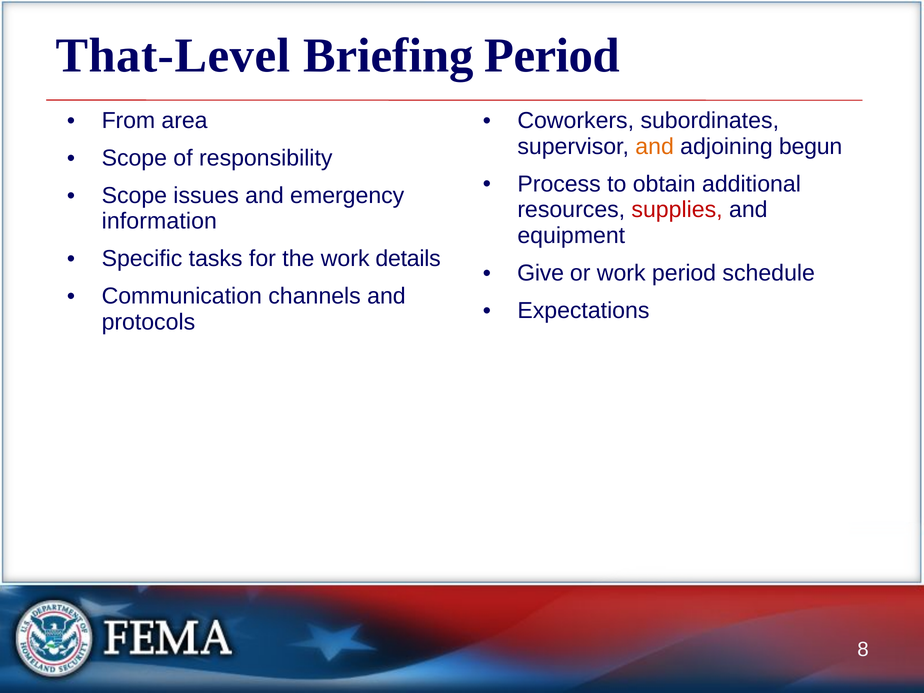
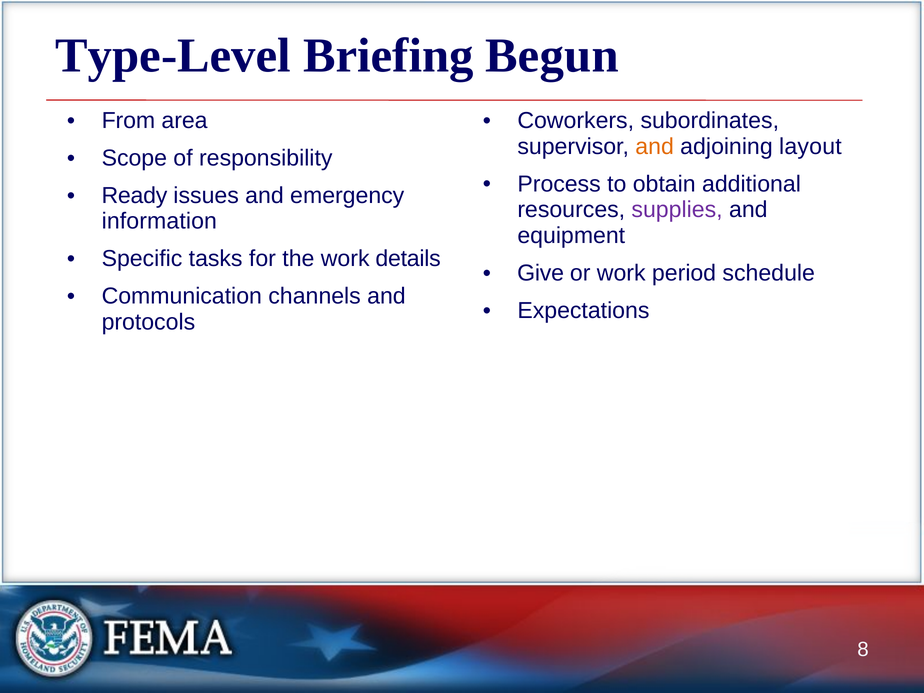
That-Level: That-Level -> Type-Level (173, 56)
Briefing Period: Period -> Begun (552, 56)
begun: begun -> layout (810, 146)
Scope: Scope -> Ready (134, 195)
supplies colour: red -> purple (677, 210)
